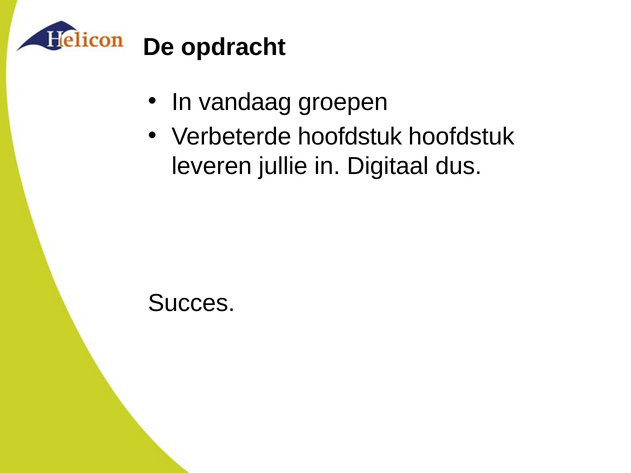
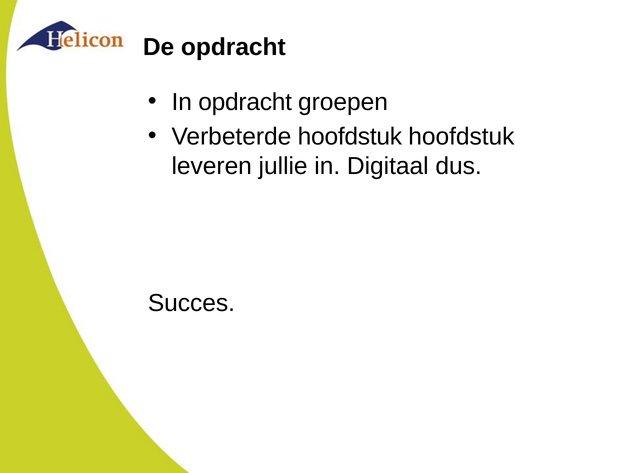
In vandaag: vandaag -> opdracht (245, 102)
